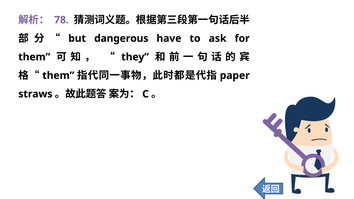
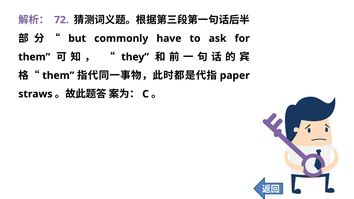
78: 78 -> 72 (61, 20)
dangerous: dangerous -> commonly (121, 38)
